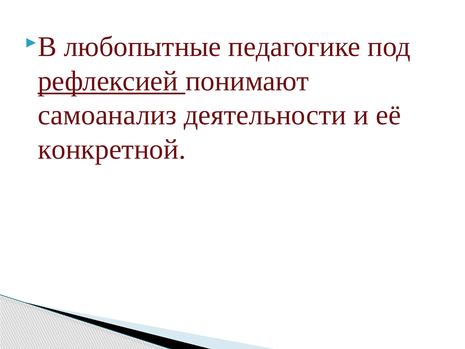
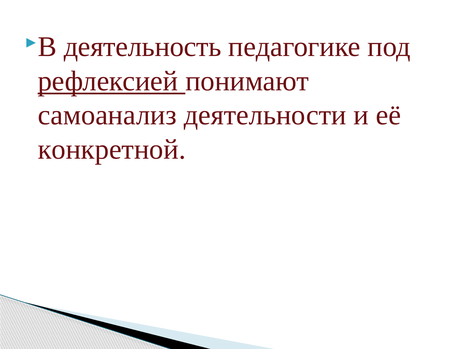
любопытные: любопытные -> деятельность (143, 47)
